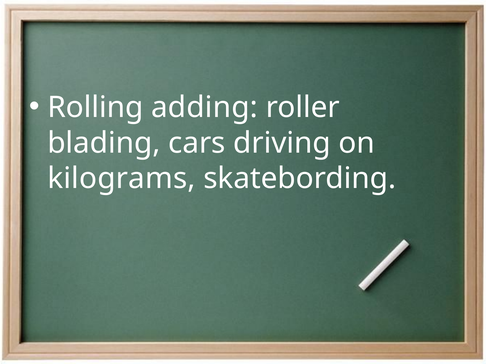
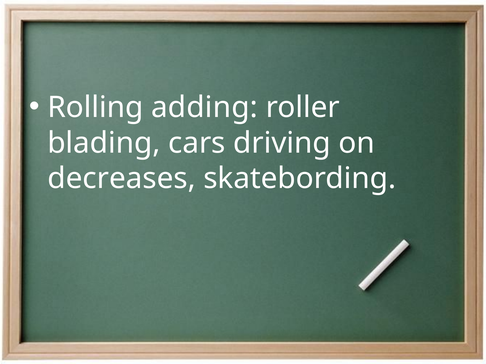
kilograms: kilograms -> decreases (122, 179)
